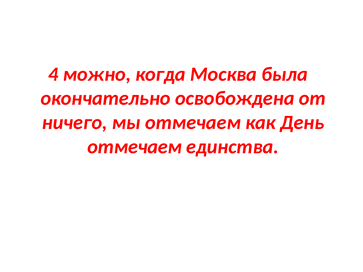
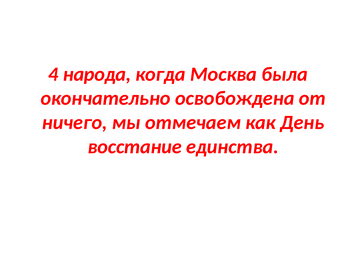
можно: можно -> народа (97, 74)
отмечаем: отмечаем -> восстание (135, 147)
